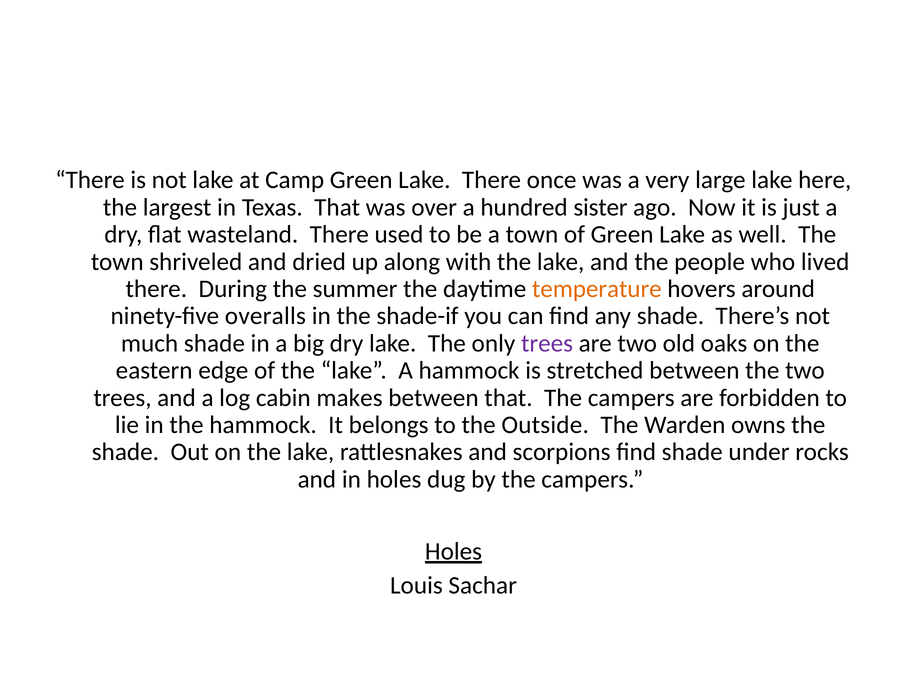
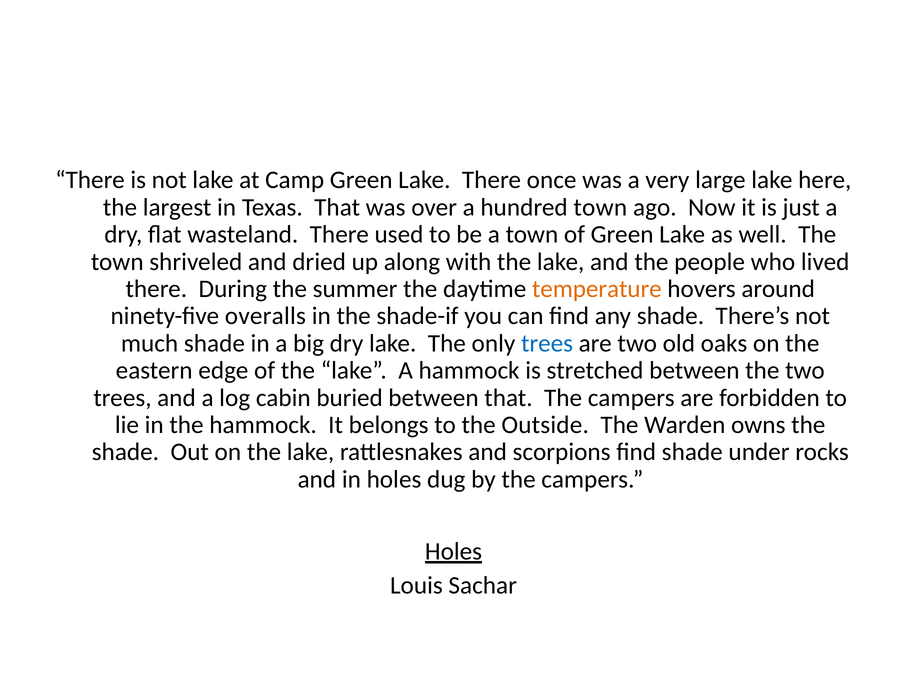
hundred sister: sister -> town (600, 207)
trees colour: purple -> blue (547, 343)
makes: makes -> buried (350, 398)
